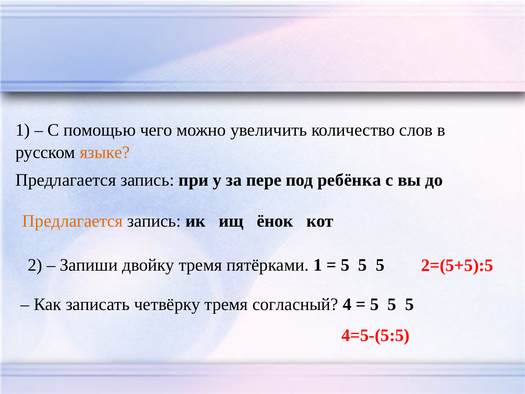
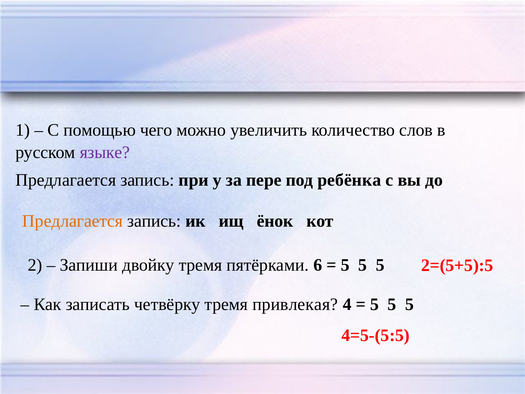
языке colour: orange -> purple (105, 152)
пятёрками 1: 1 -> 6 (318, 265)
согласный: согласный -> привлекая (295, 304)
